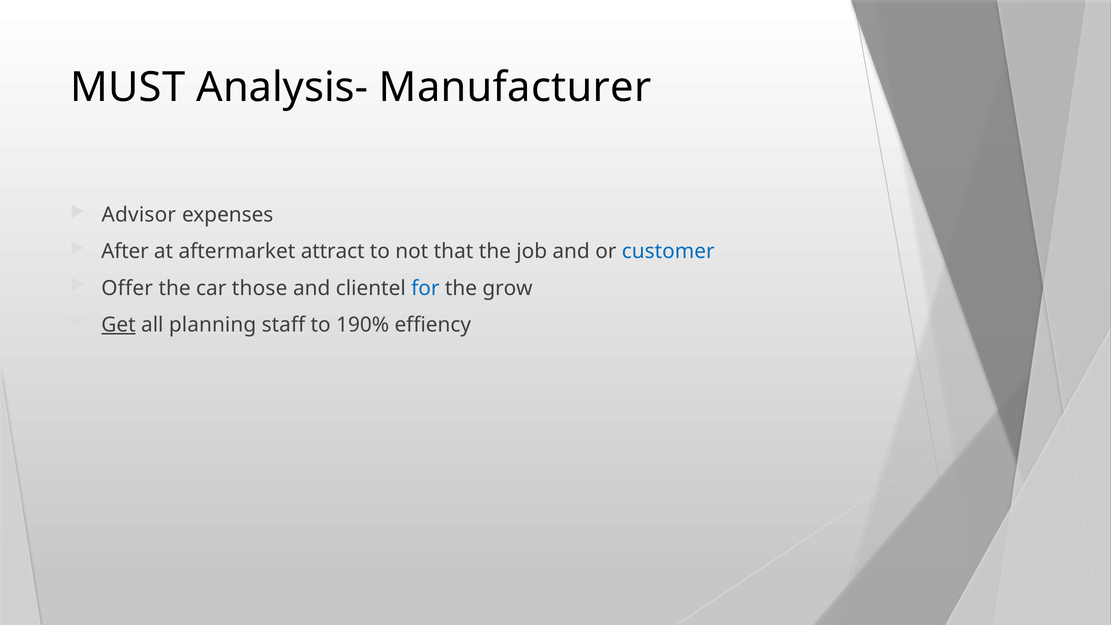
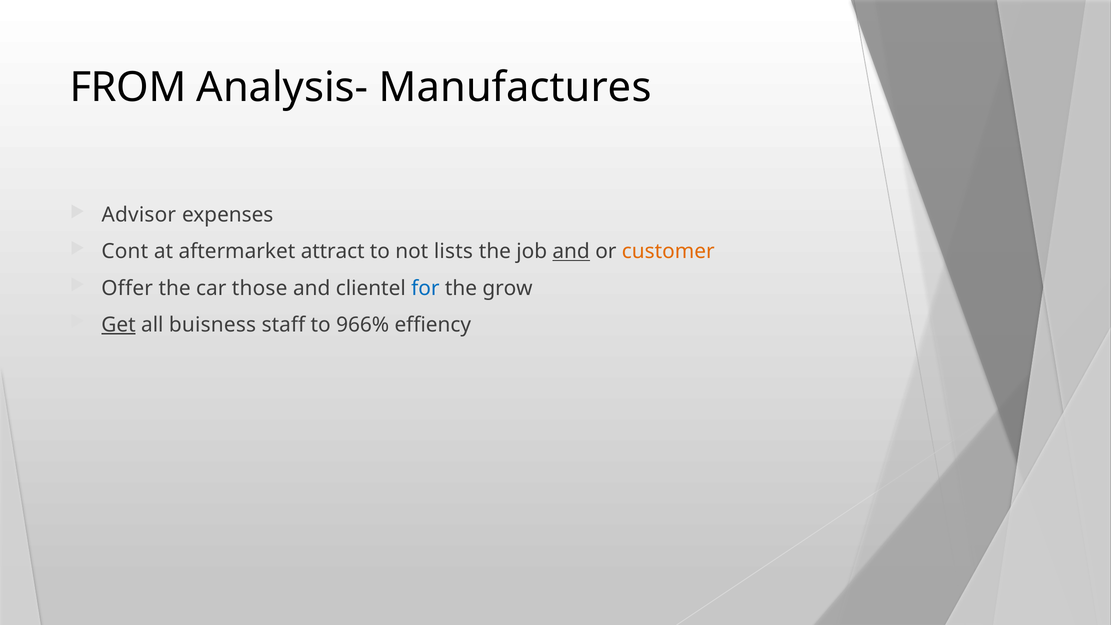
MUST: MUST -> FROM (128, 88)
Manufacturer: Manufacturer -> Manufactures (515, 88)
After: After -> Cont (125, 252)
that: that -> lists (453, 252)
and underline: none -> present (571, 252)
customer colour: blue -> orange (668, 252)
planning: planning -> buisness (213, 325)
190%: 190% -> 966% (363, 325)
